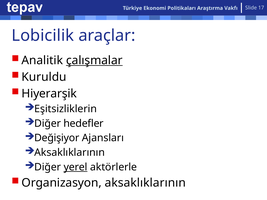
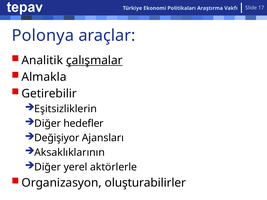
Lobicilik: Lobicilik -> Polonya (43, 36)
Kuruldu: Kuruldu -> Almakla (44, 77)
Hiyerarşik: Hiyerarşik -> Getirebilir (49, 94)
yerel underline: present -> none (76, 167)
Organizasyon aksaklıklarının: aksaklıklarının -> oluşturabilirler (145, 183)
